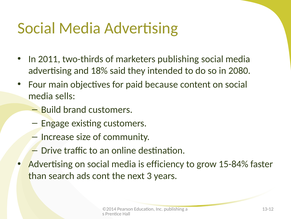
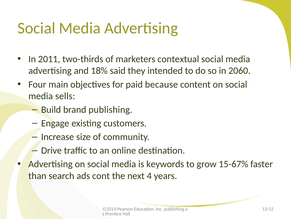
marketers publishing: publishing -> contextual (178, 59)
2080: 2080 -> 2060 (239, 71)
brand customers: customers -> publishing (110, 109)
efficiency: efficiency -> keywords (165, 164)
15-84%: 15-84% -> 15-67% (233, 164)
3: 3 -> 4 (149, 175)
